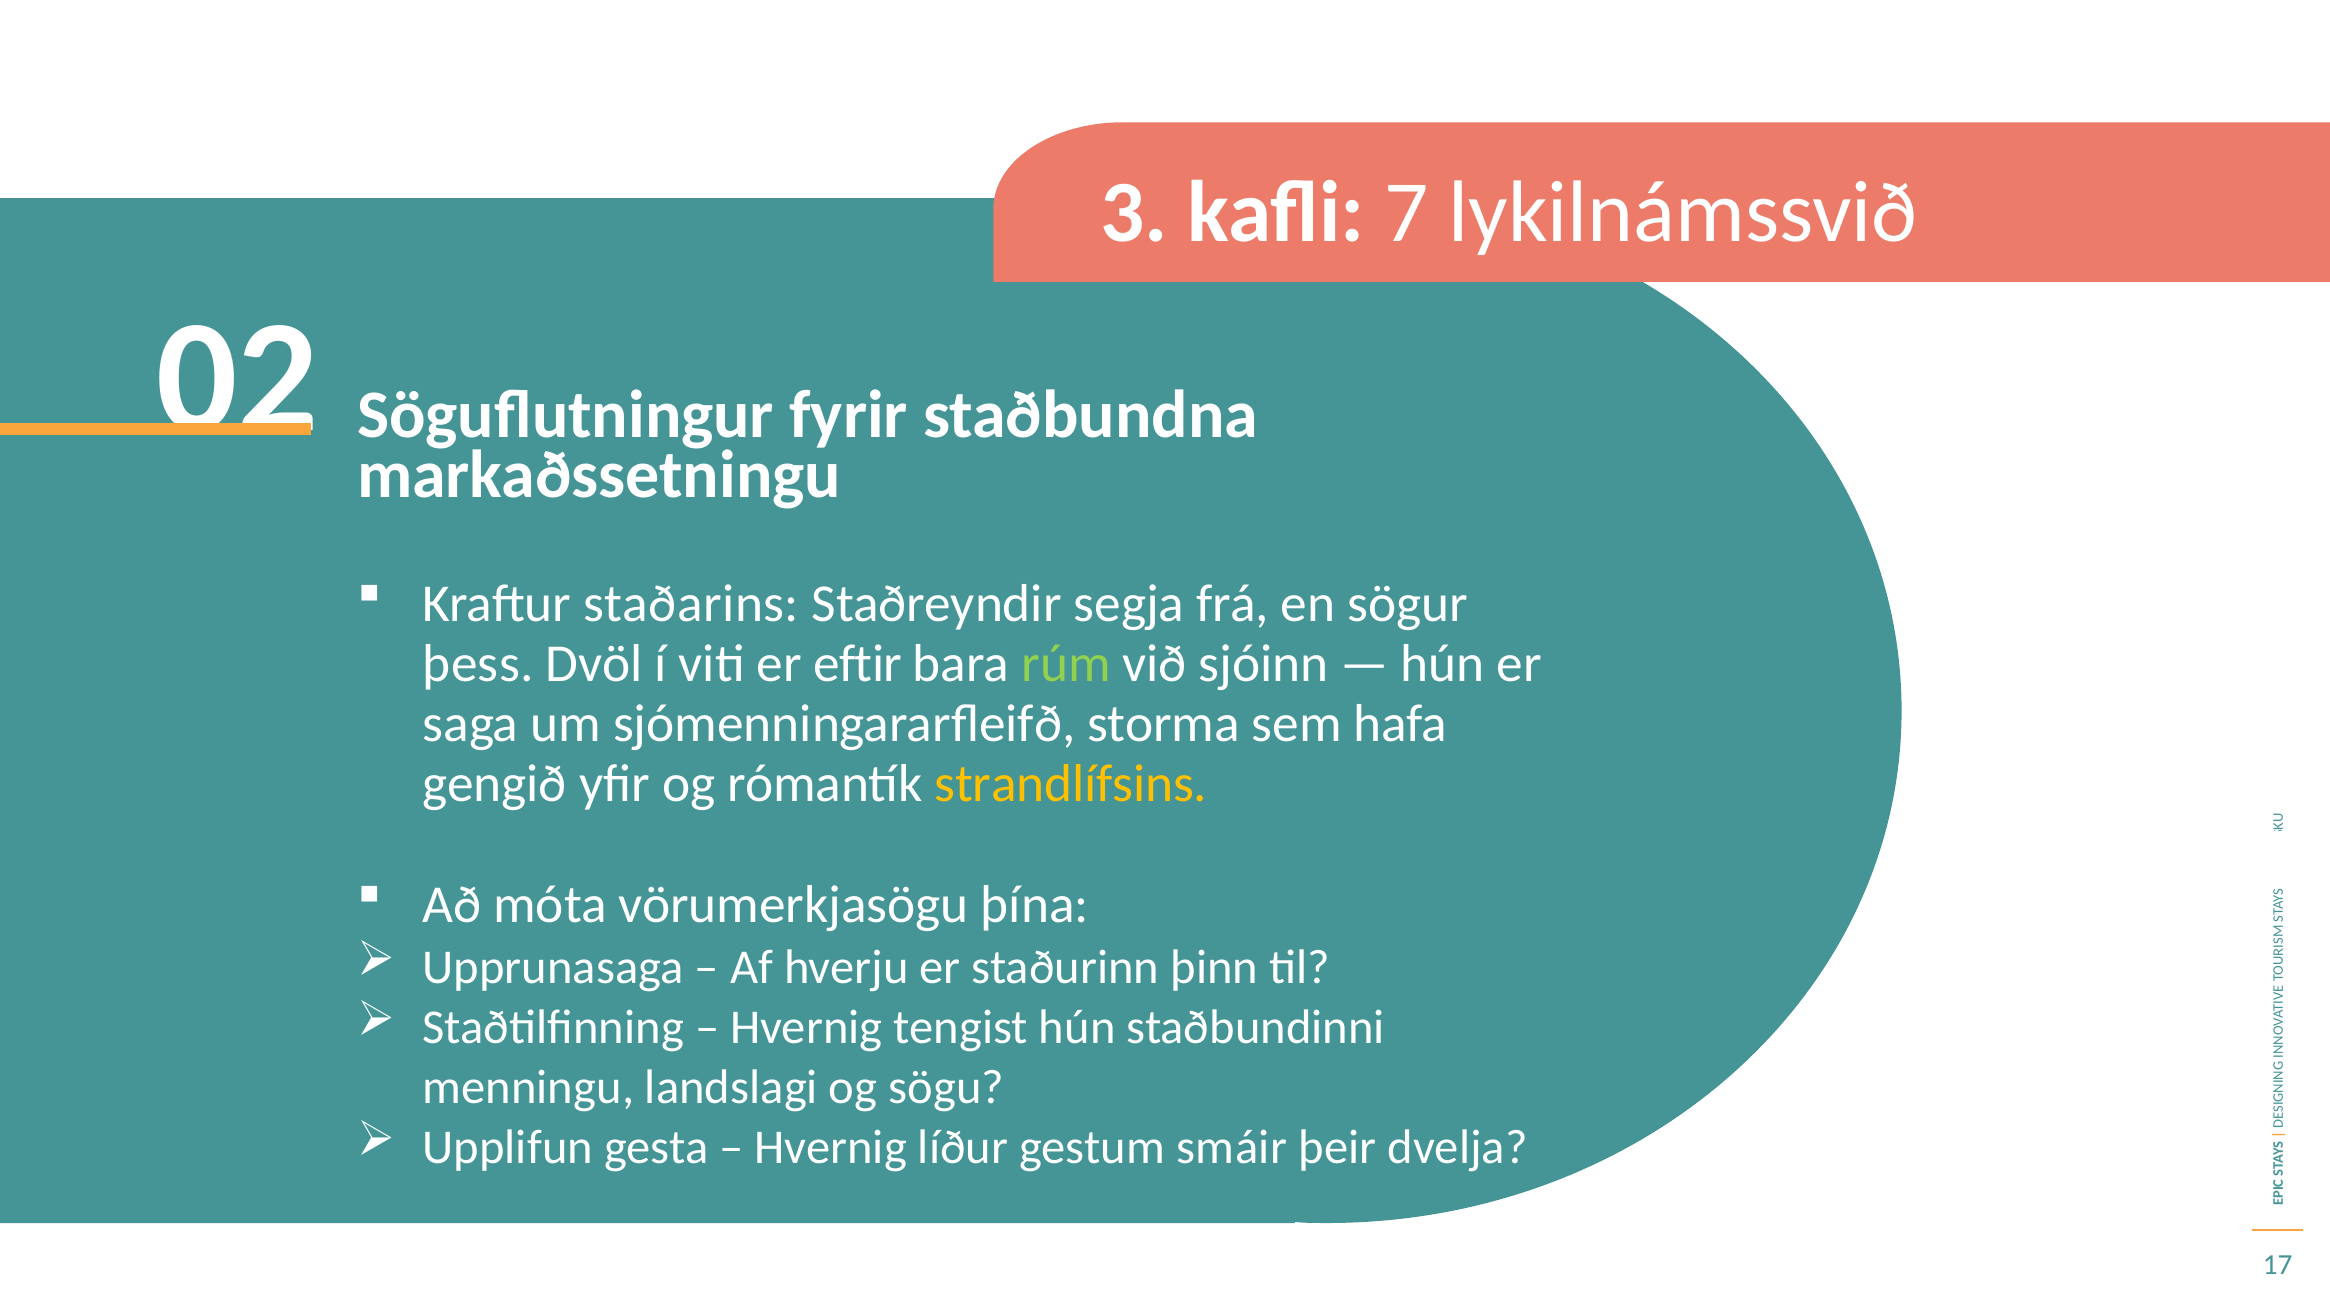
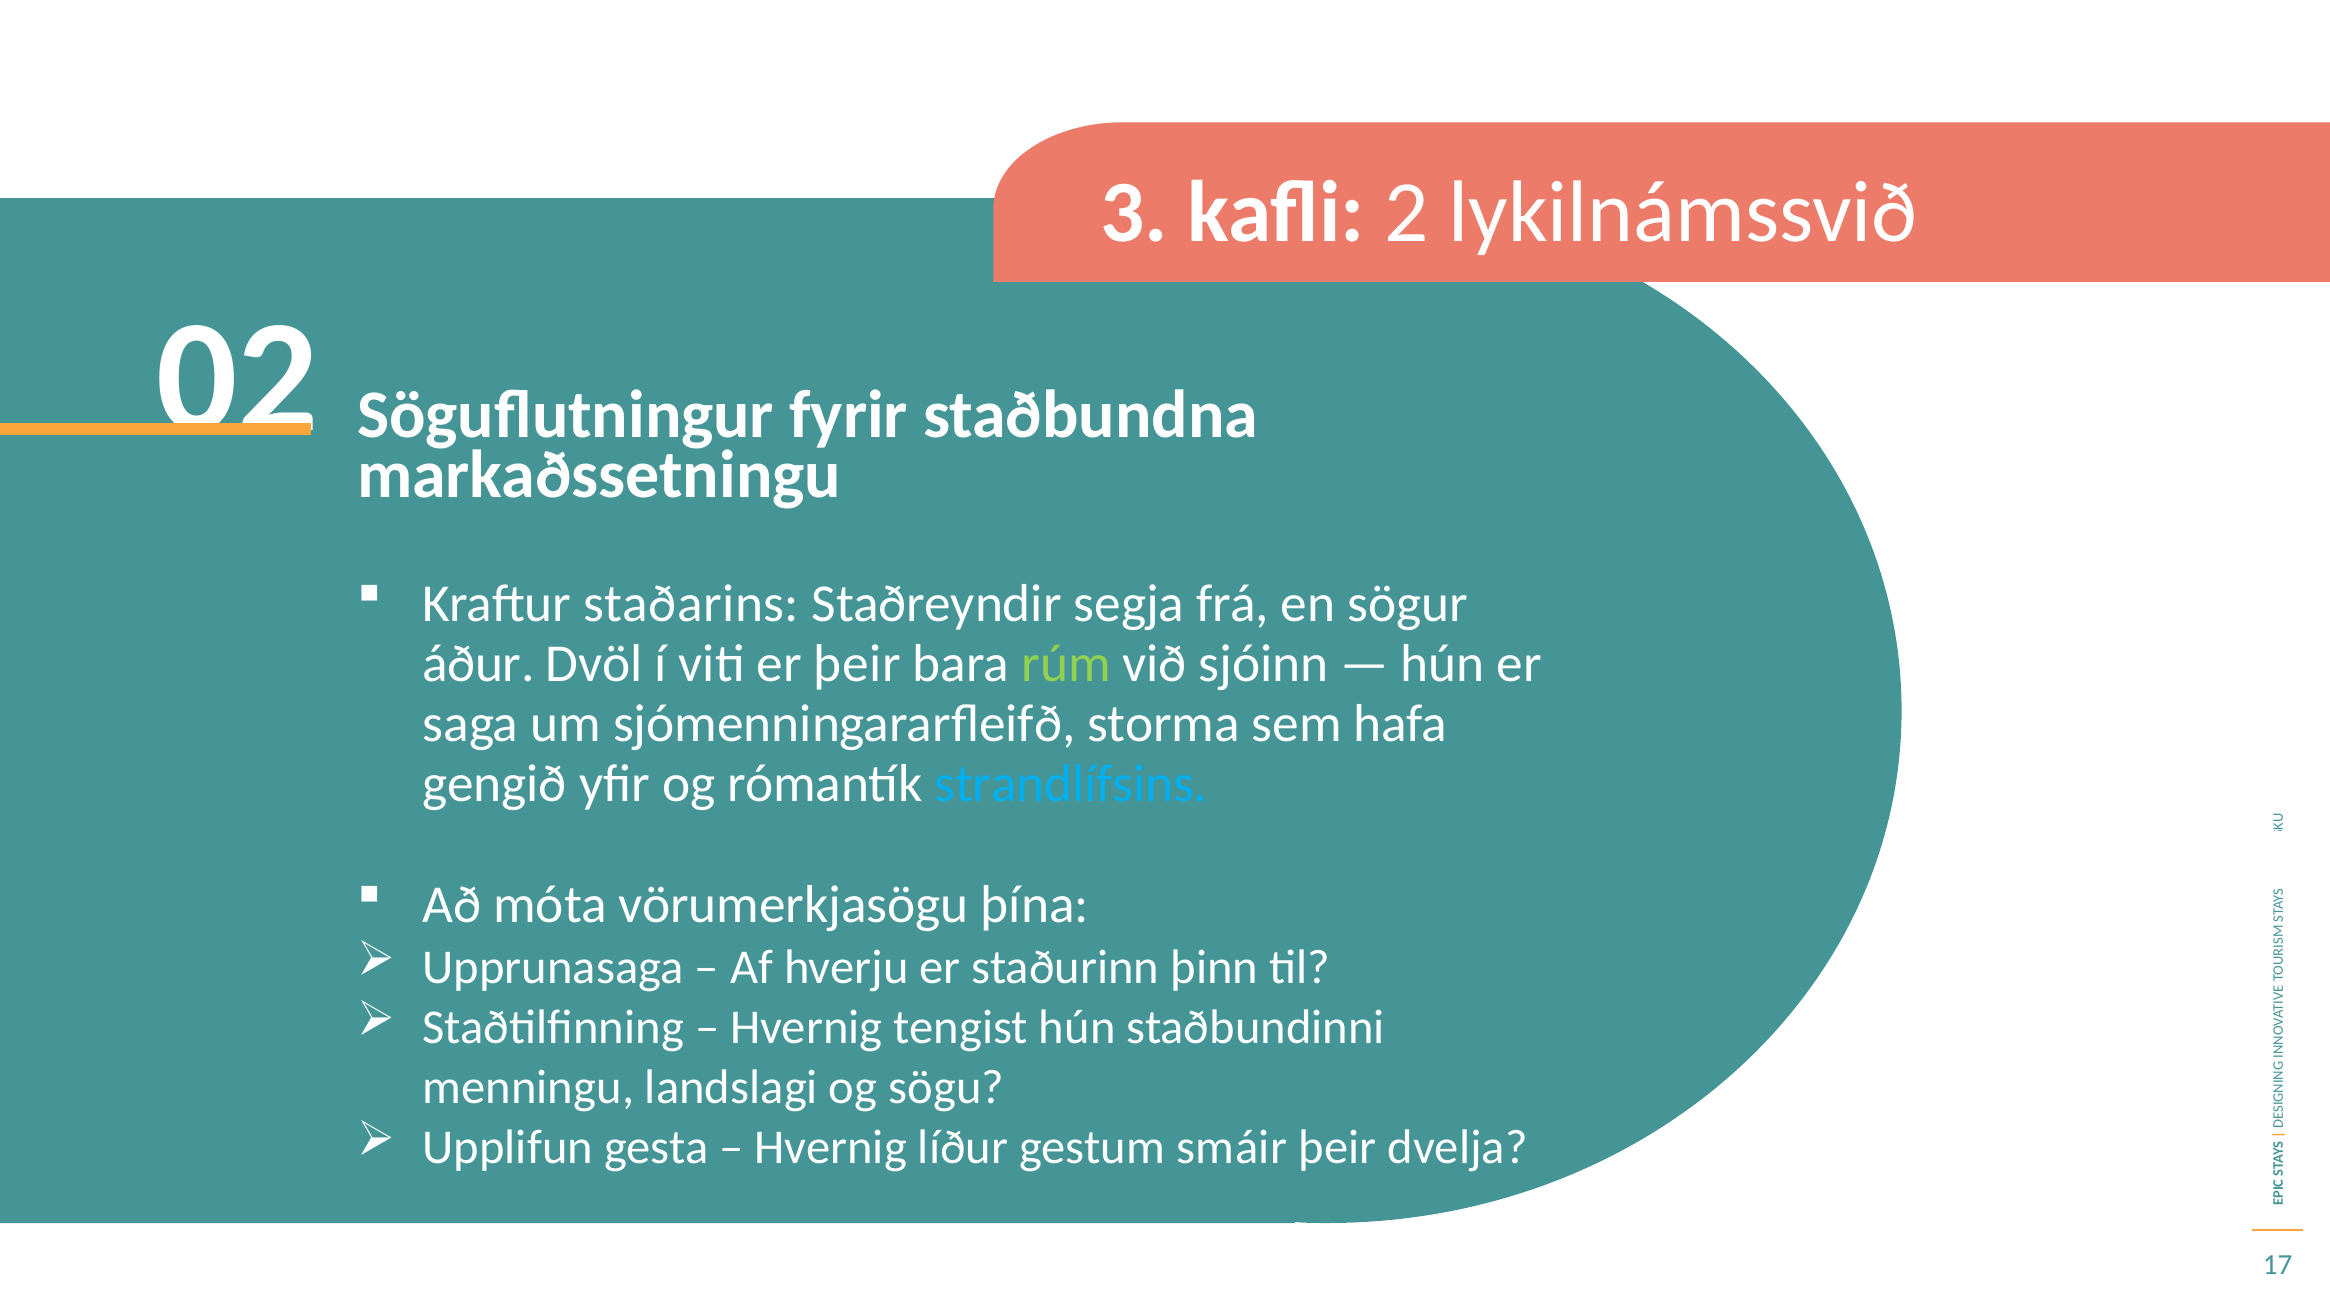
7: 7 -> 2 (1407, 213)
þess: þess -> áður (479, 664)
er eftir: eftir -> þeir (857, 664)
strandlífsins colour: yellow -> light blue (1071, 785)
